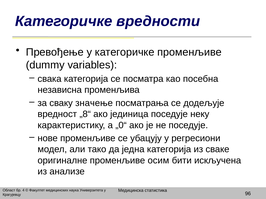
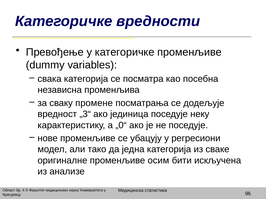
значење: значење -> промене (94, 103)
„8“: „8“ -> „3“ (85, 114)
